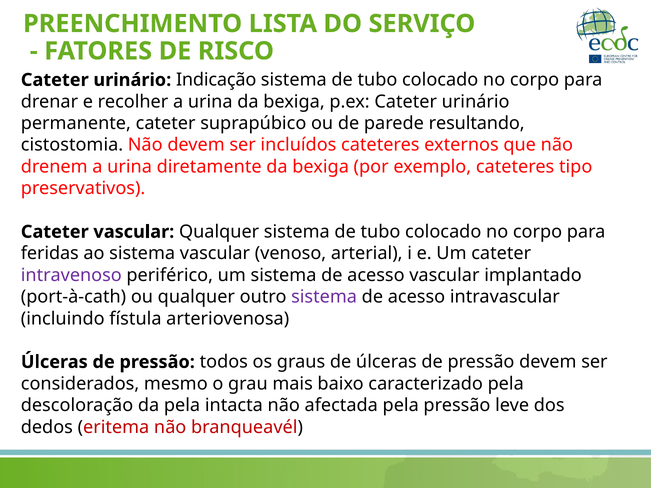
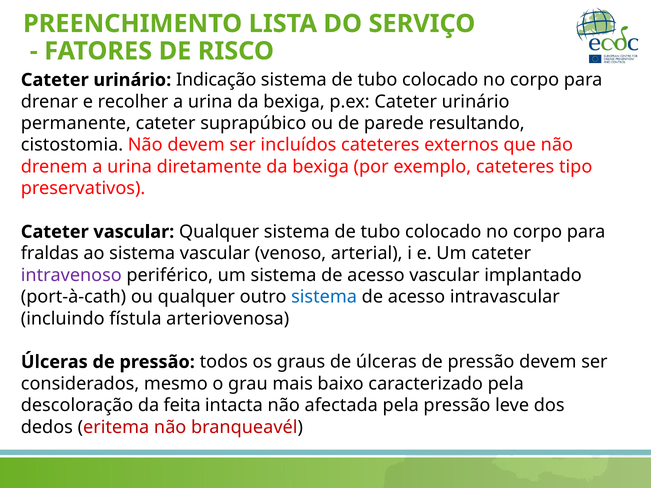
feridas: feridas -> fraldas (50, 254)
sistema colour: purple -> blue (324, 297)
da pela: pela -> feita (182, 406)
